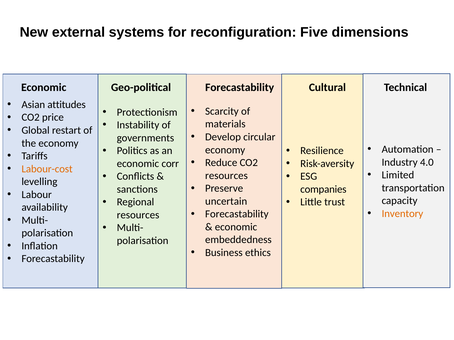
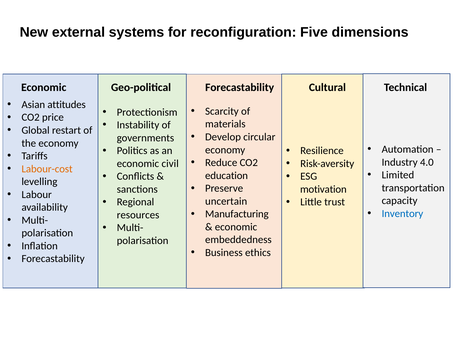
corr: corr -> civil (170, 164)
resources: resources -> education (227, 176)
companies: companies -> motivation (323, 190)
Inventory colour: orange -> blue (402, 214)
Forecastability: Forecastability -> Manufacturing (237, 214)
